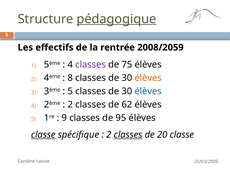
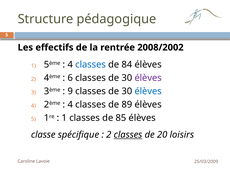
pédagogique underline: present -> none (116, 19)
2008/2059: 2008/2059 -> 2008/2002 (160, 48)
classes colour: purple -> blue (91, 65)
75: 75 -> 84 (127, 65)
8: 8 -> 6 (70, 78)
élèves colour: orange -> purple (148, 78)
5: 5 -> 9 (70, 92)
2: 2 -> 4 (70, 105)
62: 62 -> 89 (127, 105)
9: 9 -> 1 (64, 118)
95: 95 -> 85 (121, 118)
classe underline: present -> none (43, 135)
20 classe: classe -> loisirs (182, 135)
